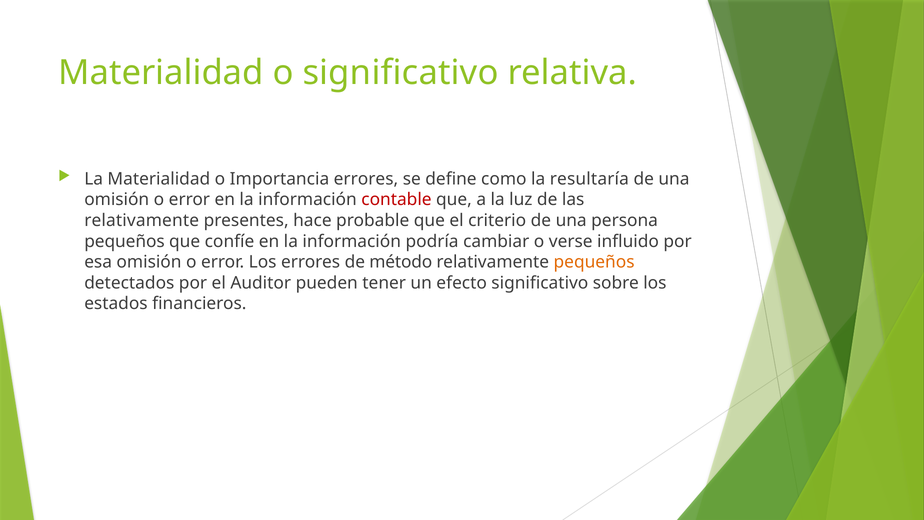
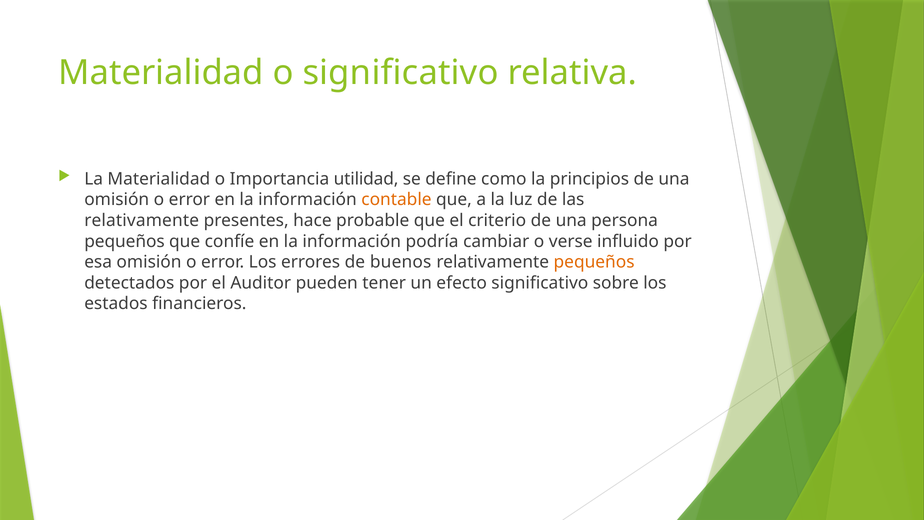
Importancia errores: errores -> utilidad (366, 179)
resultaría: resultaría -> principios (589, 179)
contable colour: red -> orange (396, 200)
método: método -> buenos (401, 262)
